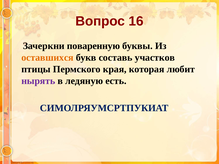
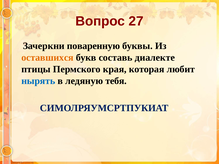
16: 16 -> 27 (136, 21)
участков: участков -> диалекте (155, 58)
нырять colour: purple -> blue (38, 81)
есть: есть -> тебя (116, 81)
